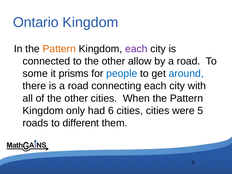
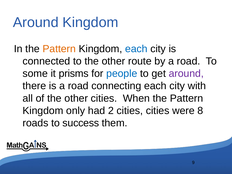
Ontario: Ontario -> Around (36, 22)
each colour: purple -> blue (136, 49)
allow: allow -> route (140, 61)
around colour: blue -> purple (186, 74)
6: 6 -> 2 (111, 111)
5: 5 -> 8 (200, 111)
different: different -> success (81, 123)
